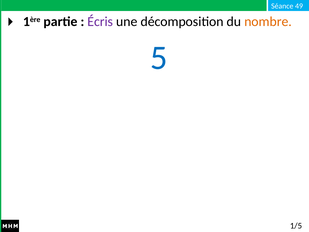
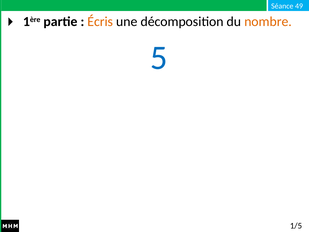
Écris colour: purple -> orange (100, 21)
